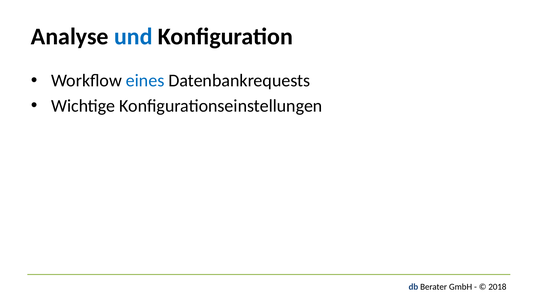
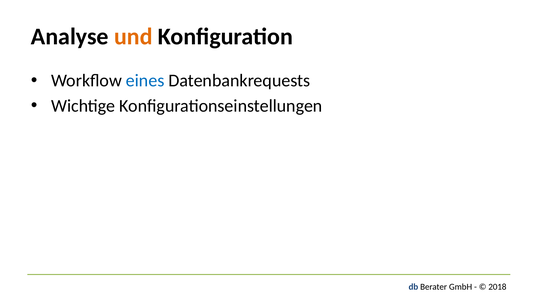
und colour: blue -> orange (133, 36)
